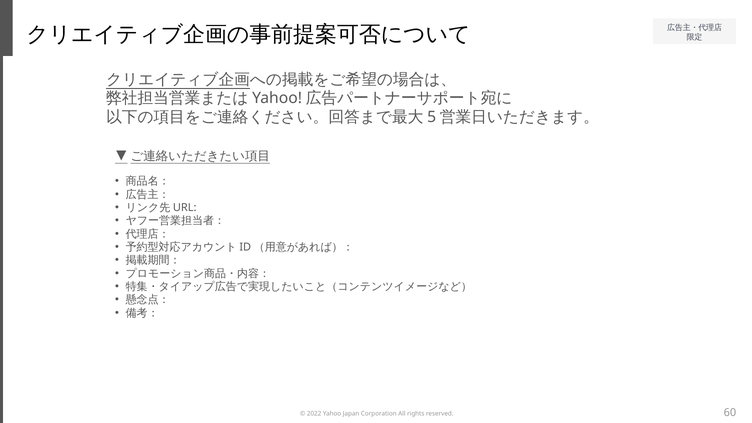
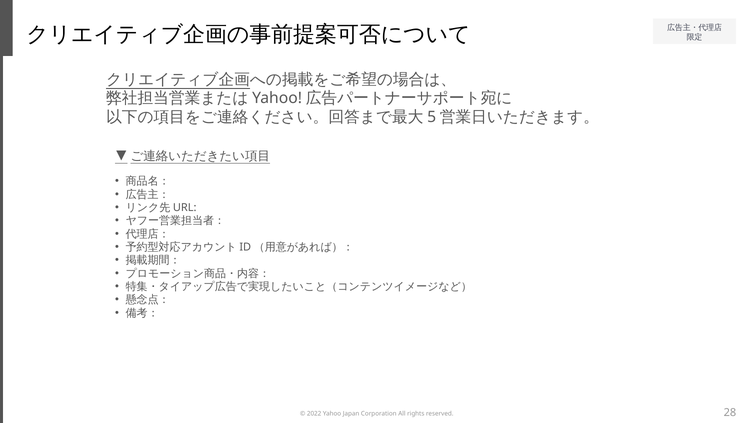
60: 60 -> 28 (730, 413)
